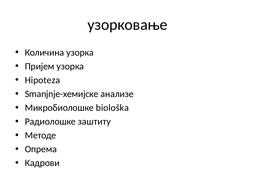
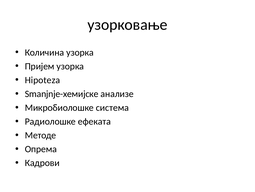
biološka: biološka -> система (112, 107)
заштиту: заштиту -> ефеката (94, 121)
